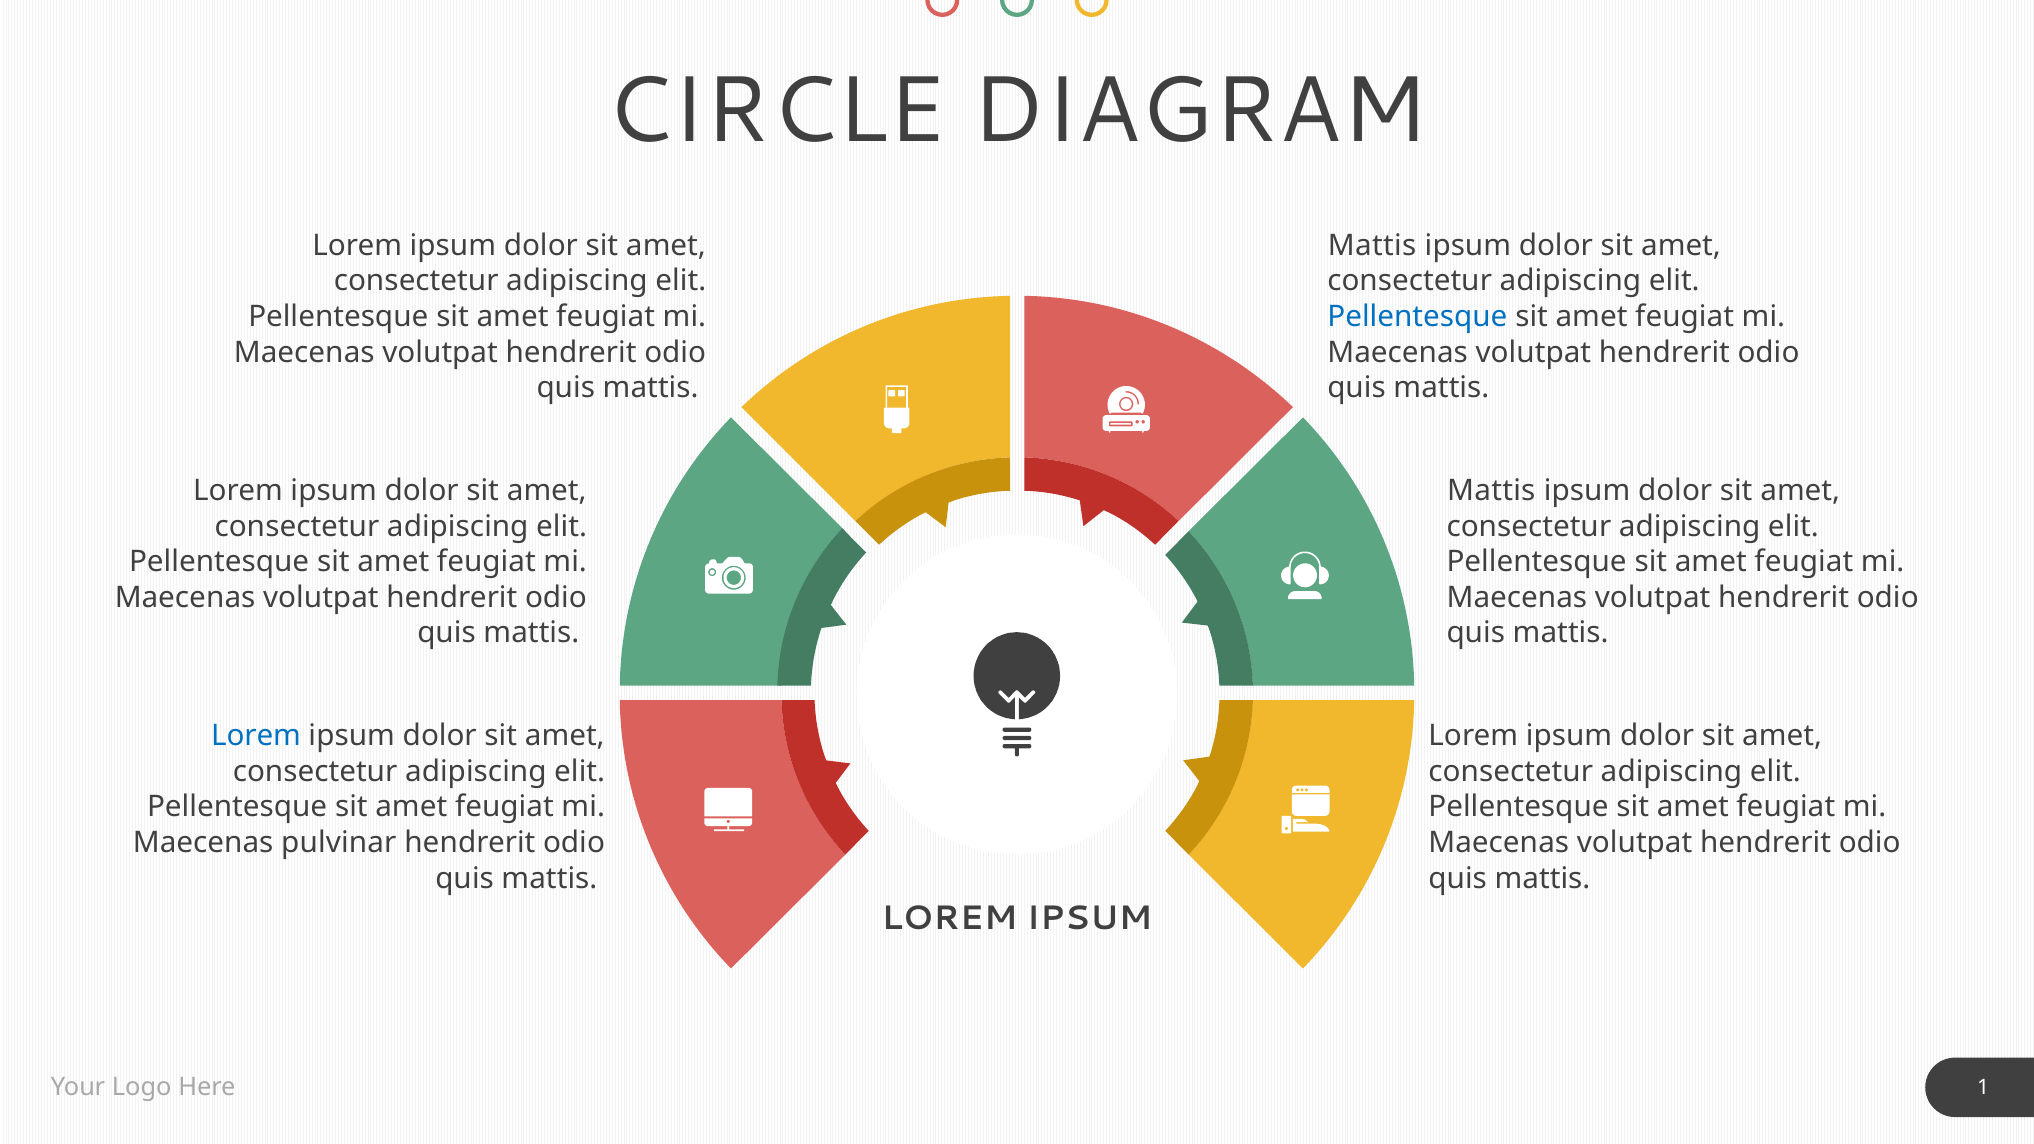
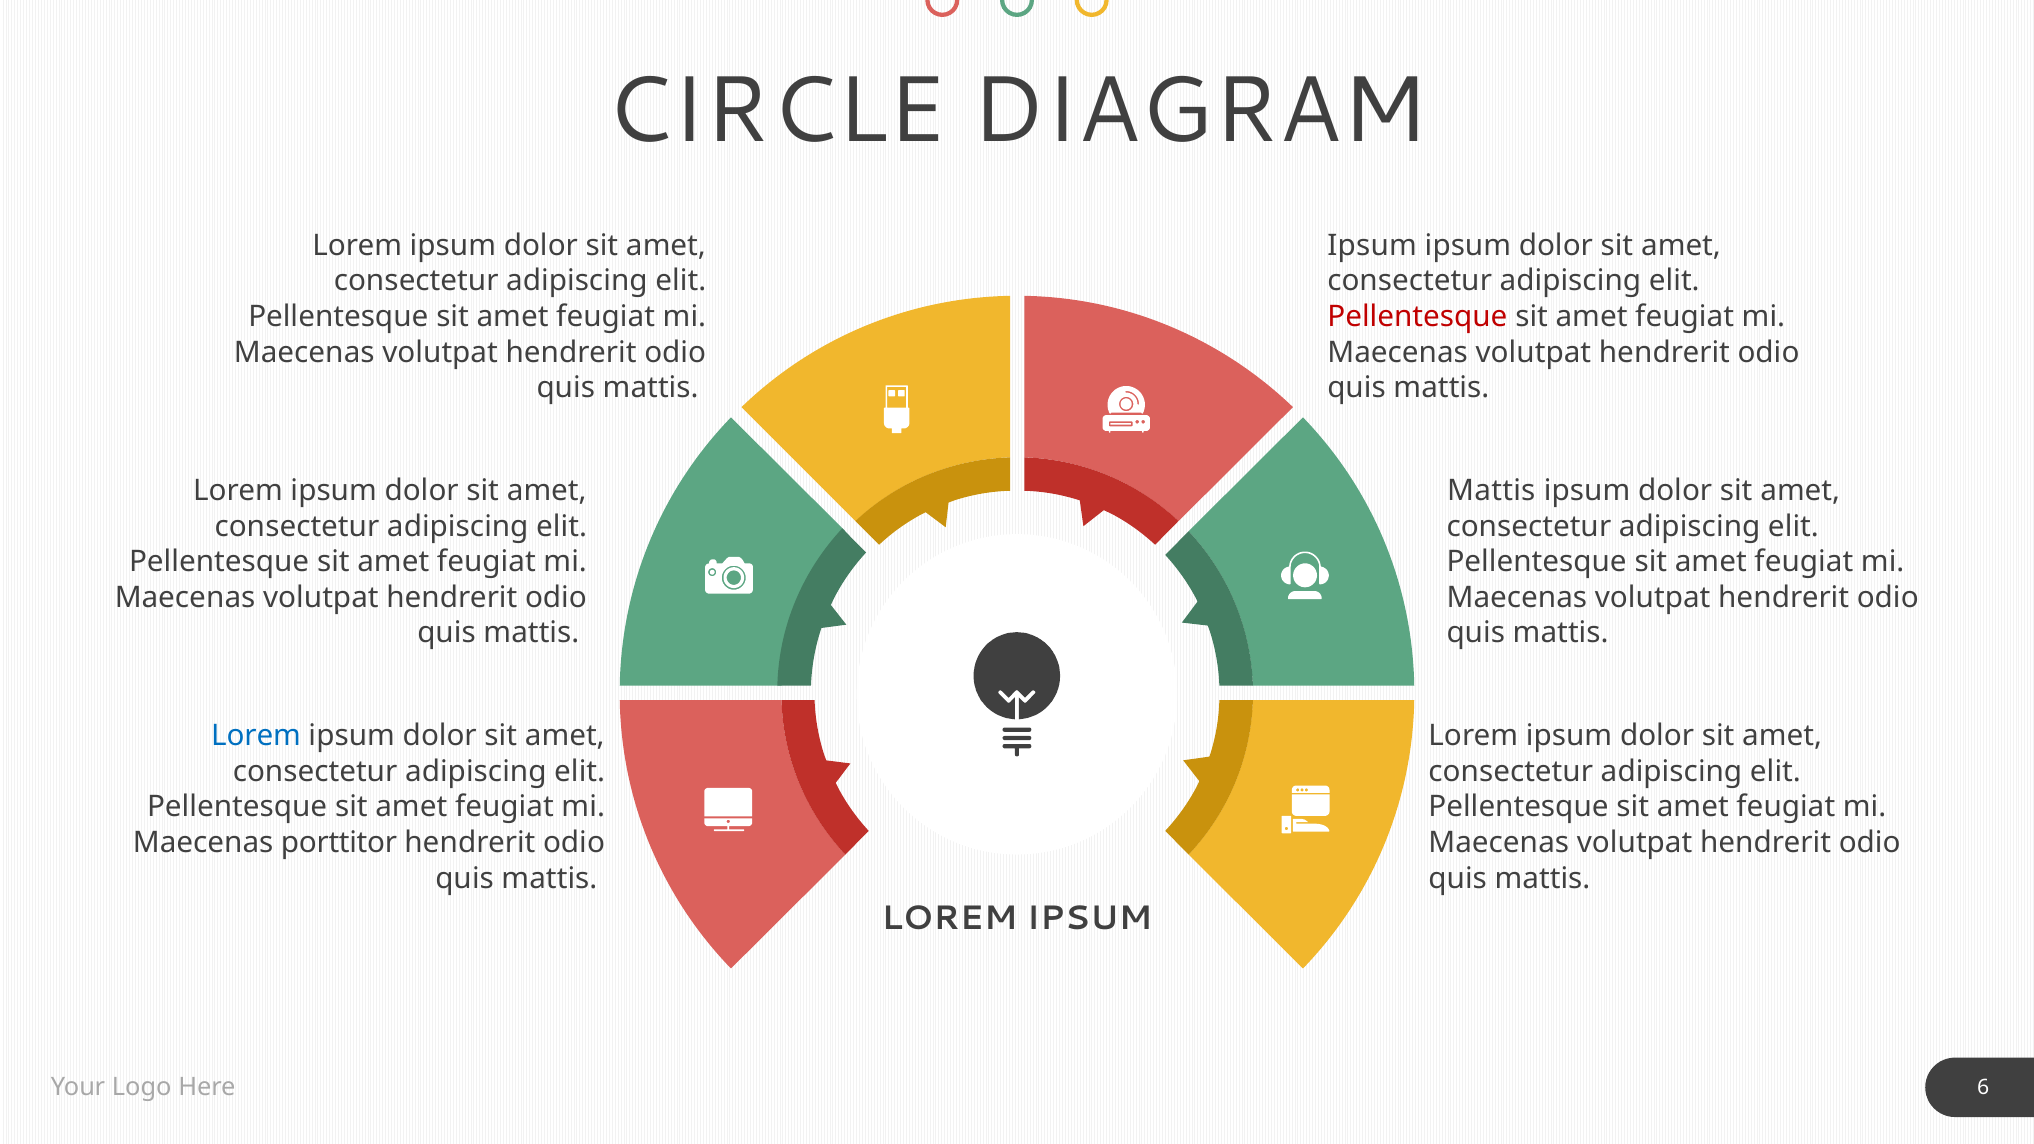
Mattis: Mattis -> Ipsum (1372, 246)
Pellentesque colour: blue -> red (1417, 317)
pulvinar: pulvinar -> porttitor (339, 843)
1: 1 -> 6 (1983, 1087)
